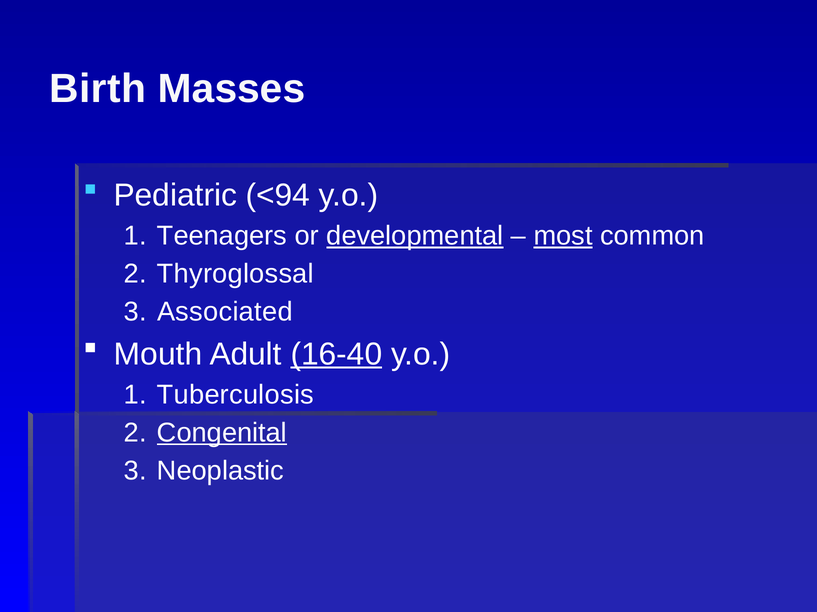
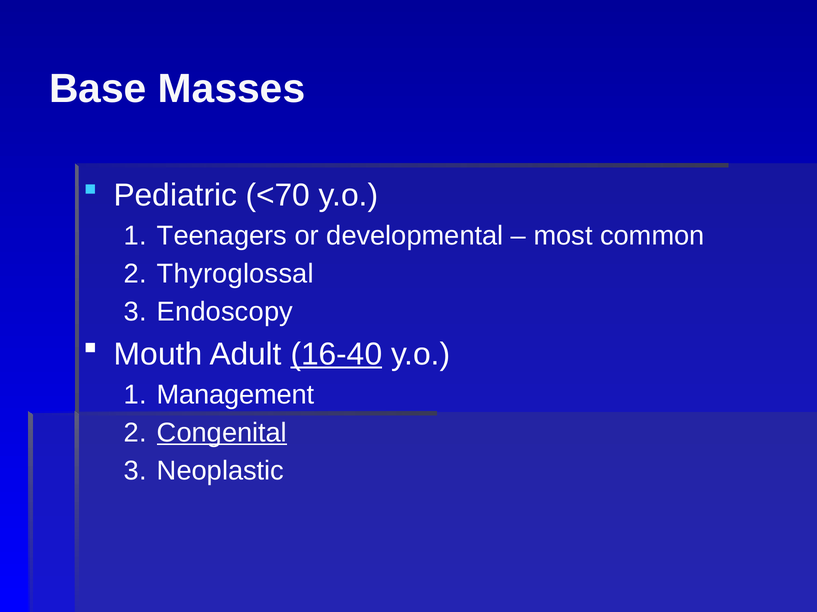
Birth: Birth -> Base (98, 89)
<94: <94 -> <70 (278, 196)
developmental underline: present -> none (415, 236)
most underline: present -> none (563, 236)
Associated: Associated -> Endoscopy (225, 312)
Tuberculosis: Tuberculosis -> Management (236, 395)
